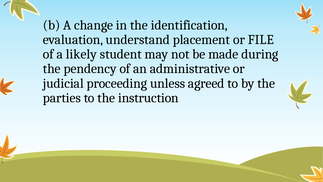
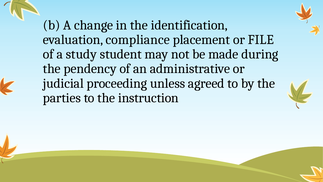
understand: understand -> compliance (138, 40)
likely: likely -> study (81, 54)
